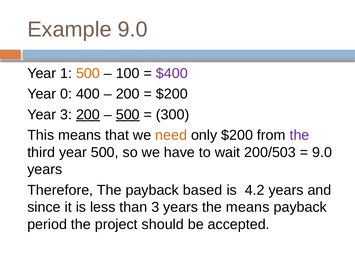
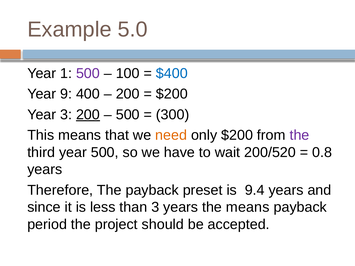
Example 9.0: 9.0 -> 5.0 (133, 30)
500 colour: orange -> purple (88, 73)
$400 colour: purple -> blue (172, 73)
0: 0 -> 9 (66, 94)
500 underline: present -> none (128, 115)
200/503: 200/503 -> 200/520 (270, 152)
9.0: 9.0 -> 0.8 (322, 152)
based: based -> preset (203, 190)
4.2: 4.2 -> 9.4 (255, 190)
